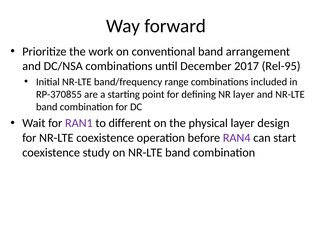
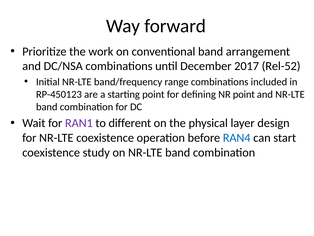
Rel-95: Rel-95 -> Rel-52 (281, 66)
RP-370855: RP-370855 -> RP-450123 (59, 94)
NR layer: layer -> point (244, 94)
RAN4 colour: purple -> blue (237, 138)
